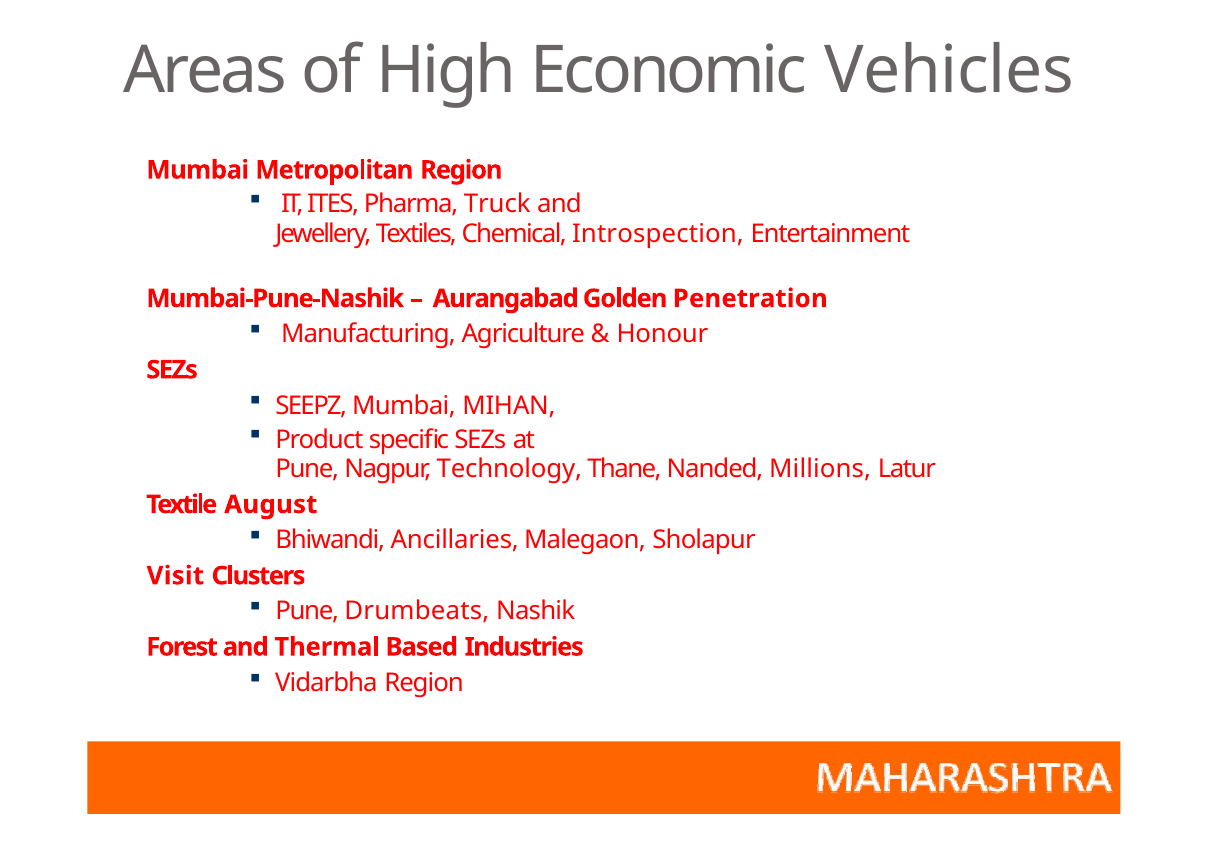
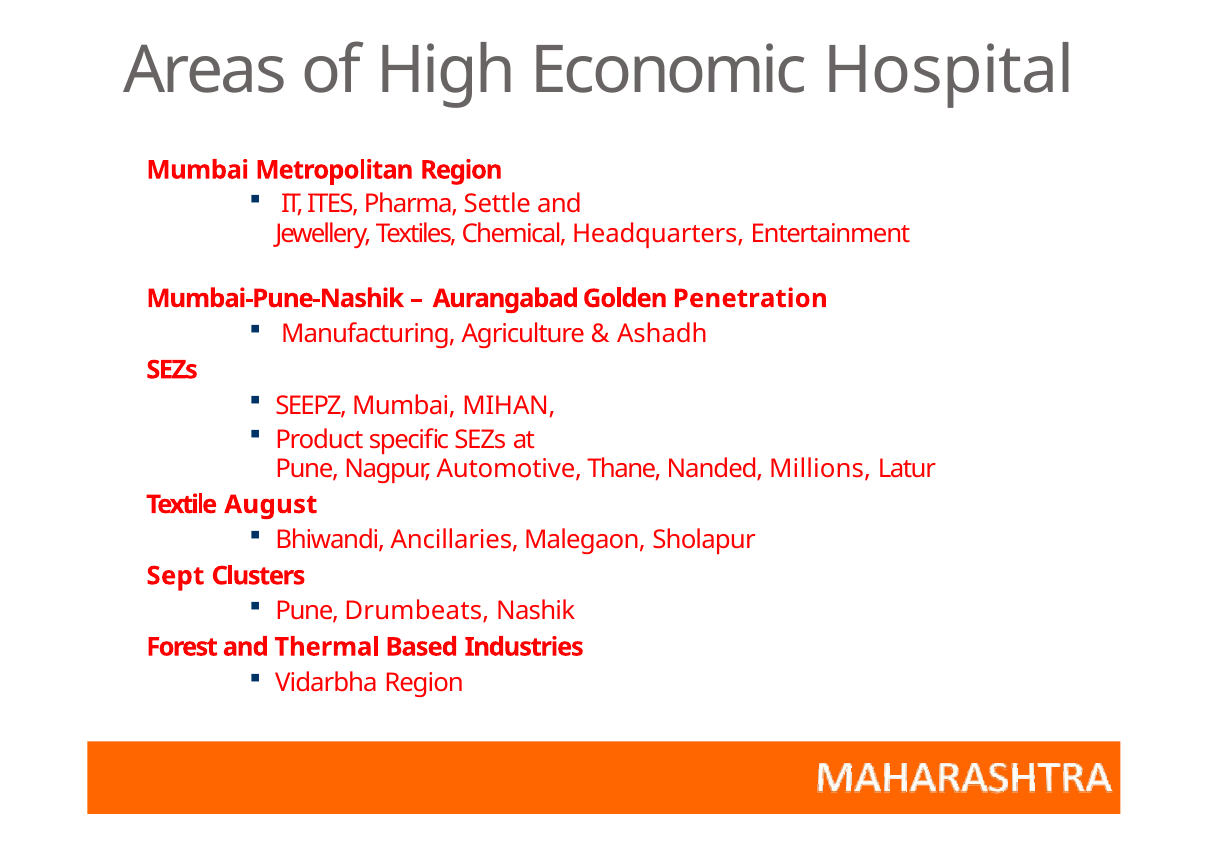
Vehicles: Vehicles -> Hospital (949, 71)
Truck: Truck -> Settle (497, 204)
Introspection: Introspection -> Headquarters (658, 234)
Honour: Honour -> Ashadh (662, 334)
Technology: Technology -> Automotive (509, 469)
Visit: Visit -> Sept (175, 576)
